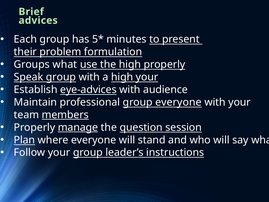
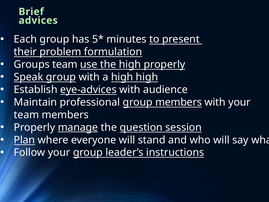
Groups what: what -> team (65, 64)
high your: your -> high (147, 77)
group everyone: everyone -> members (179, 102)
members underline: present -> none (65, 115)
